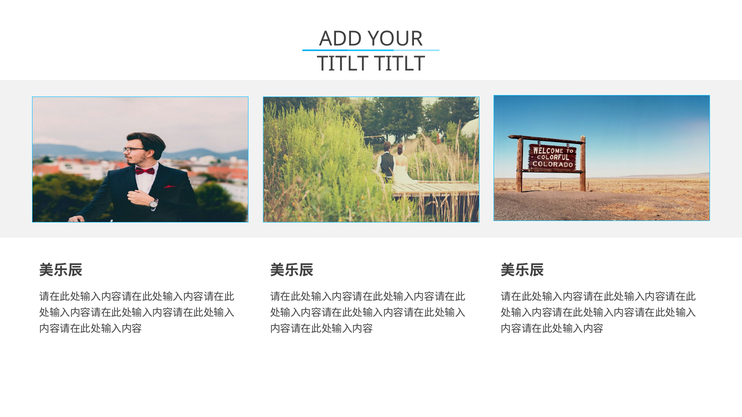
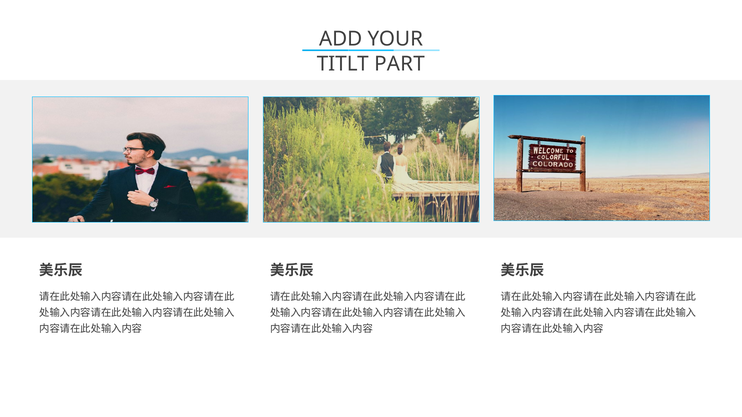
TITLT TITLT: TITLT -> PART (399, 64)
